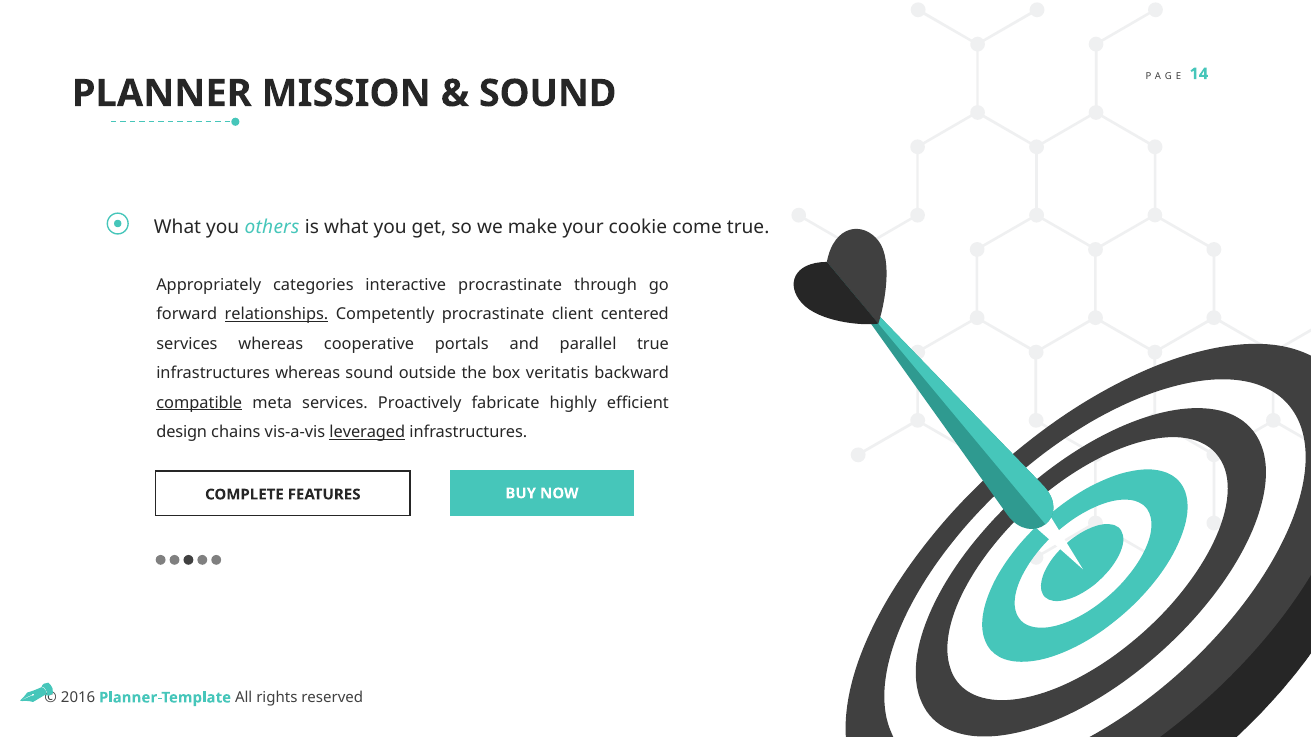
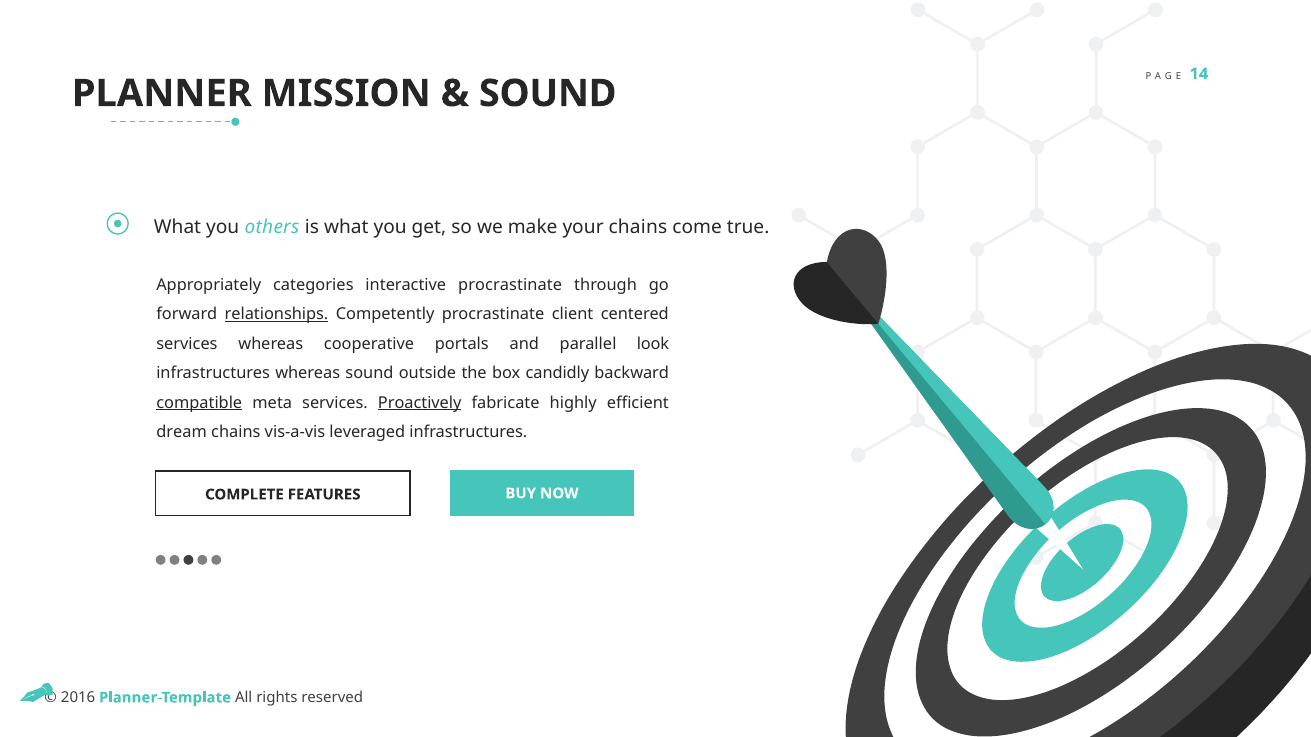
your cookie: cookie -> chains (638, 228)
parallel true: true -> look (653, 344)
veritatis: veritatis -> candidly (557, 374)
Proactively underline: none -> present (420, 403)
design: design -> dream (182, 433)
leveraged underline: present -> none (367, 433)
